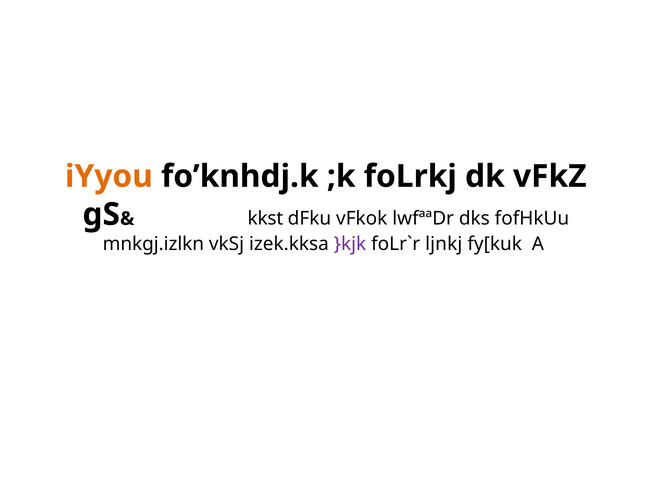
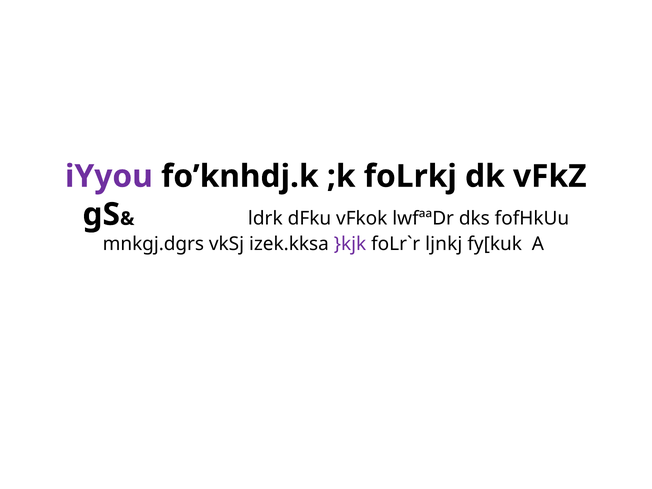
iYyou colour: orange -> purple (109, 176)
kkst: kkst -> ldrk (265, 219)
mnkgj.izlkn: mnkgj.izlkn -> mnkgj.dgrs (153, 244)
